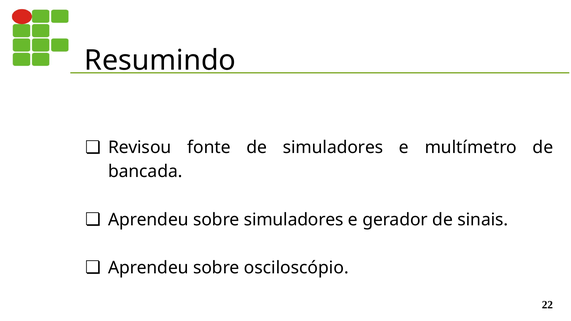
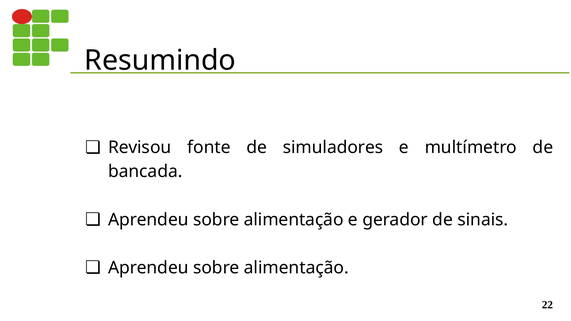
simuladores: simuladores -> alimentação (294, 220)
osciloscópio: osciloscópio -> alimentação (296, 268)
